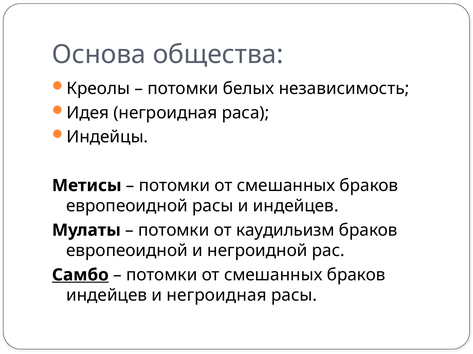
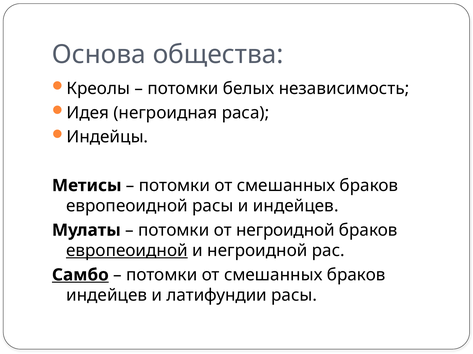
от каудильизм: каудильизм -> негроидной (285, 231)
европеоидной underline: none -> present (127, 251)
и негроидная: негроидная -> латифундии (217, 296)
